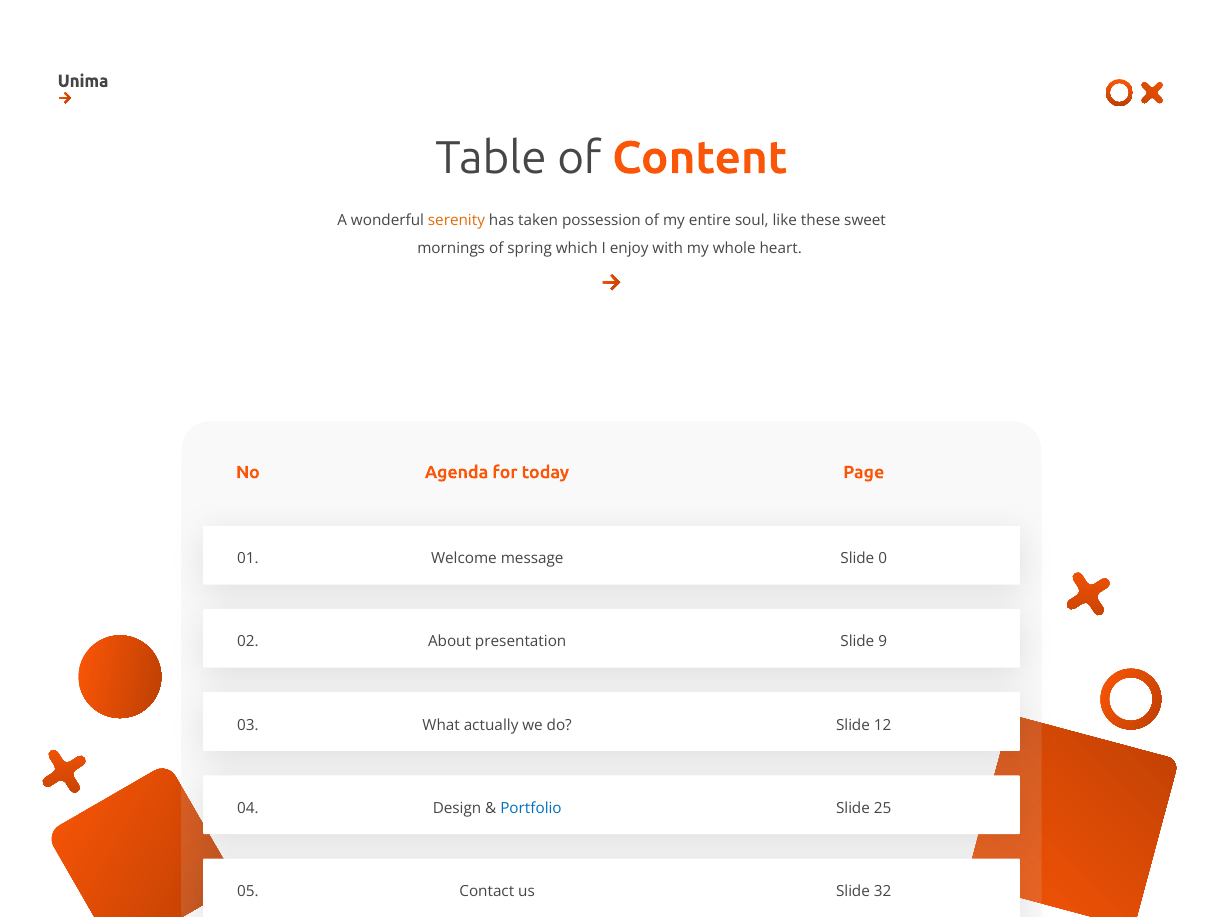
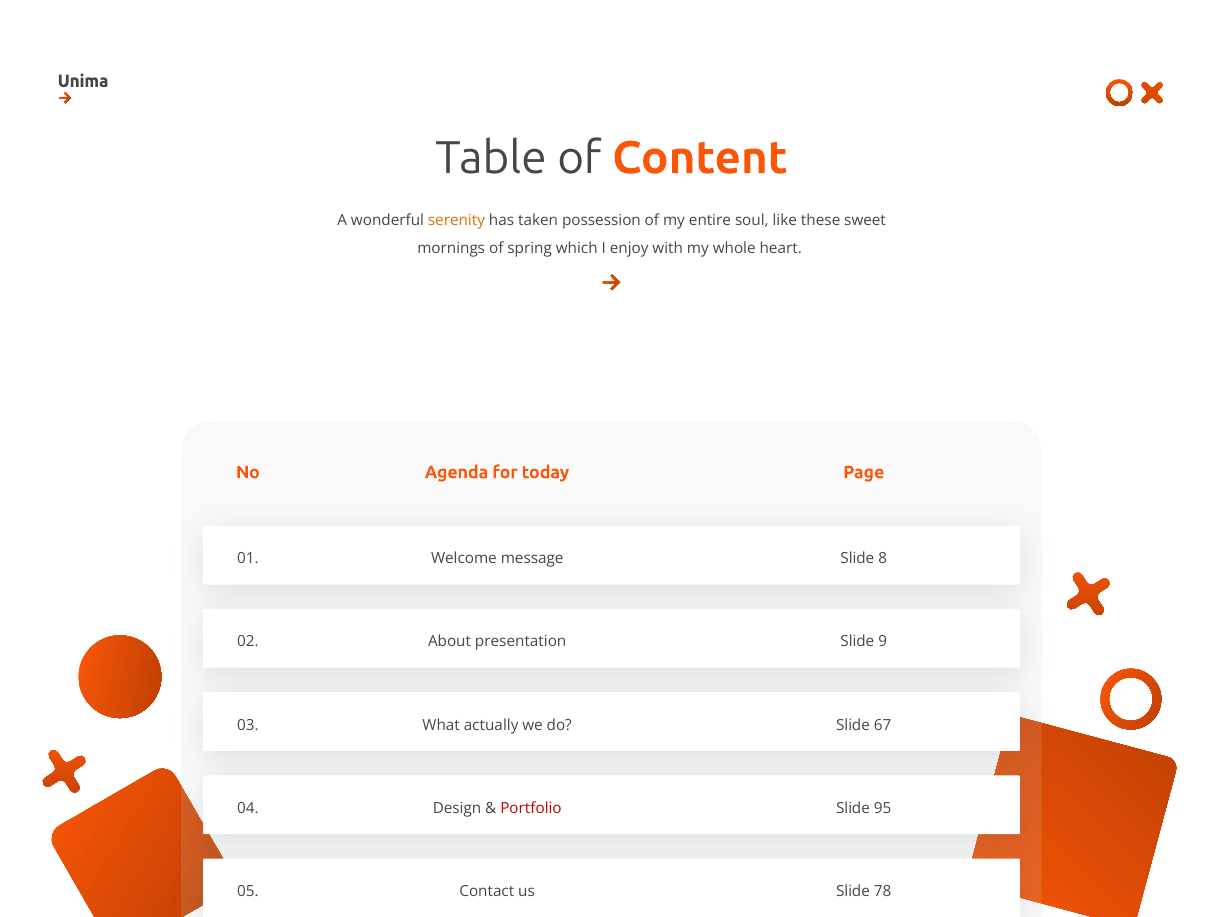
0: 0 -> 8 (883, 559)
12: 12 -> 67 (883, 725)
Portfolio colour: blue -> red (531, 808)
25: 25 -> 95 (883, 808)
32: 32 -> 78 (883, 892)
